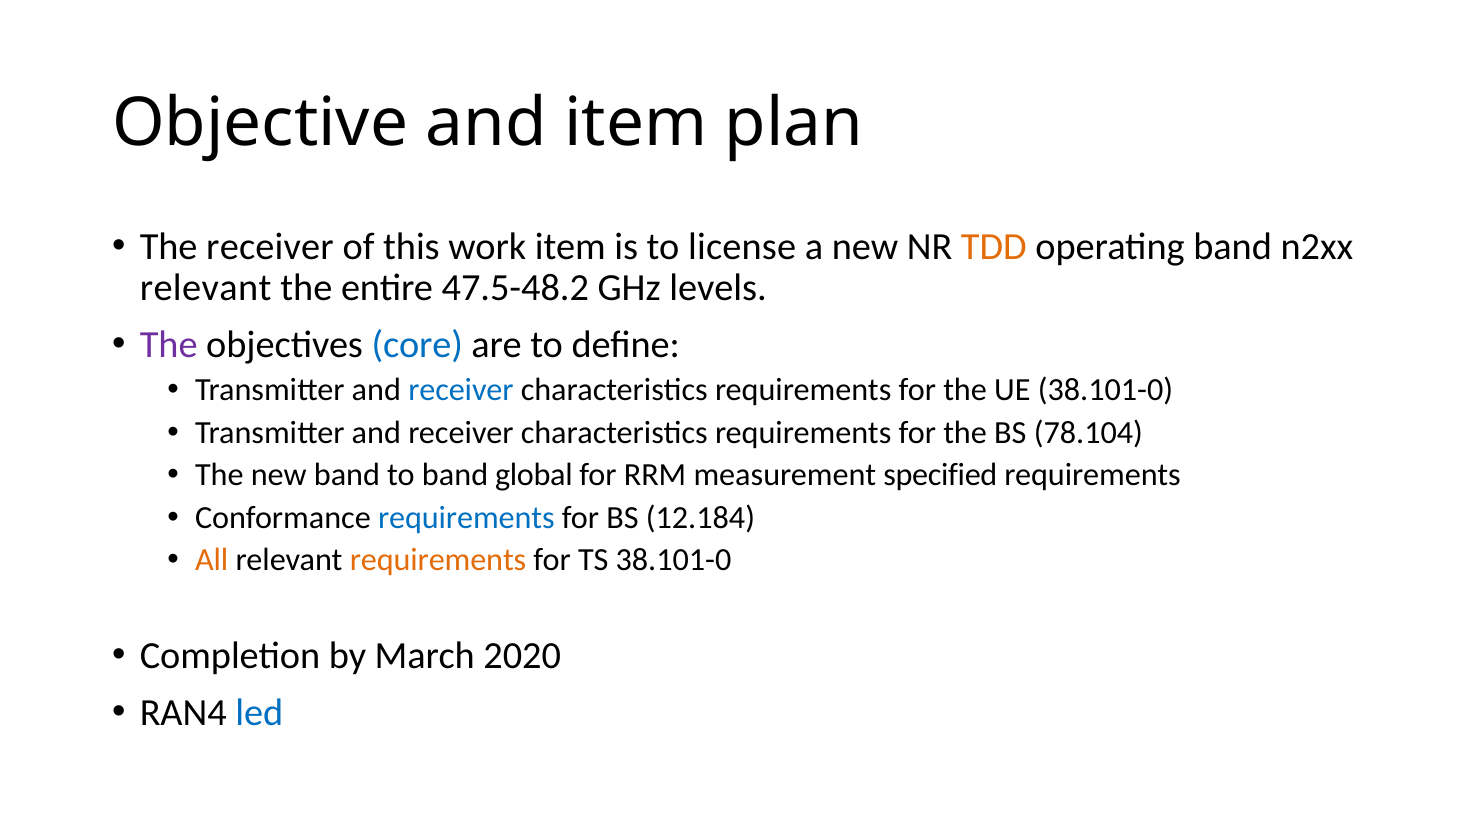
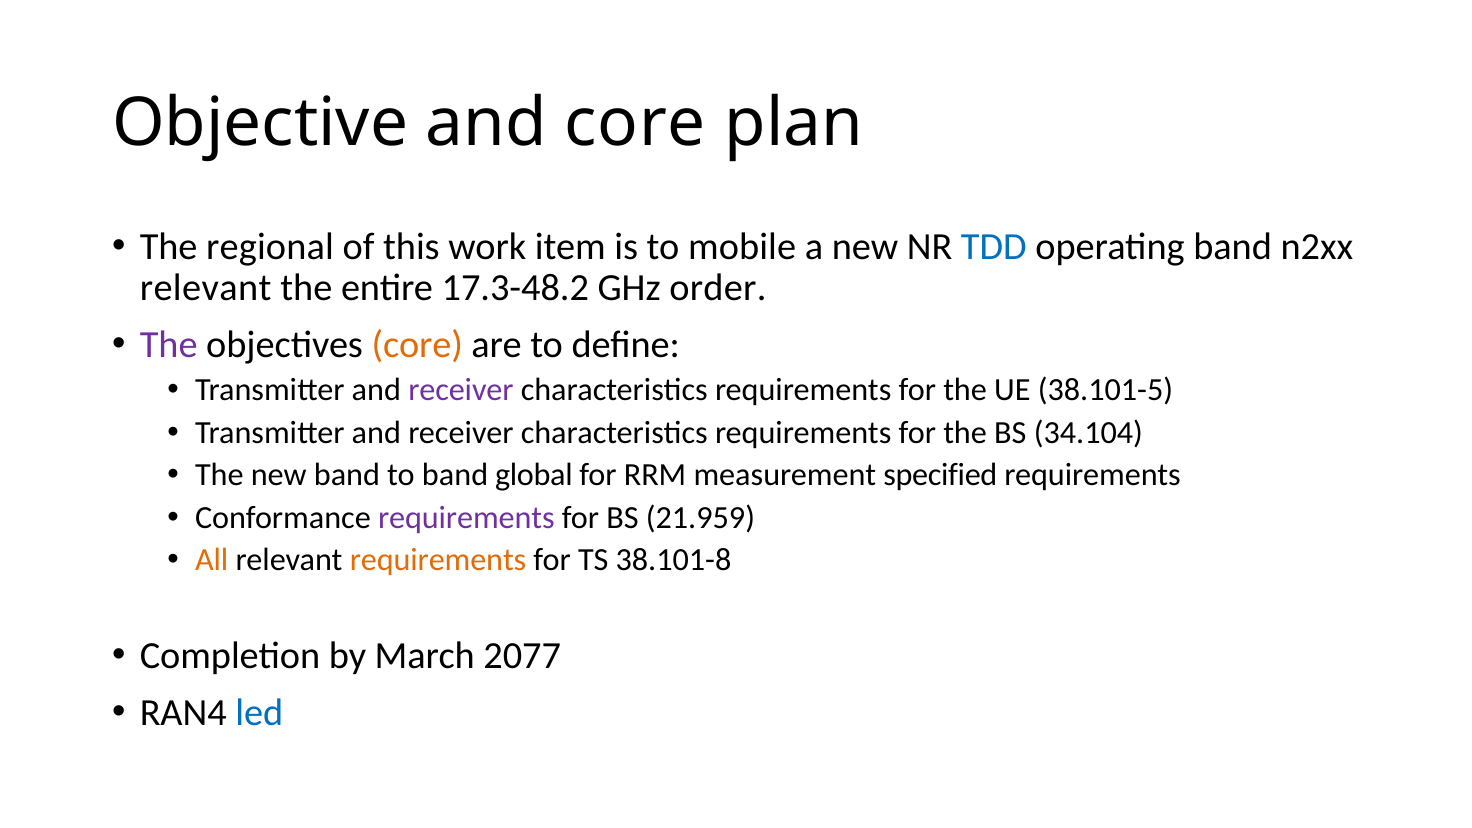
and item: item -> core (635, 124)
The receiver: receiver -> regional (270, 246)
license: license -> mobile (742, 246)
TDD colour: orange -> blue (994, 246)
47.5-48.2: 47.5-48.2 -> 17.3-48.2 (515, 288)
levels: levels -> order (718, 288)
core colour: blue -> orange (417, 344)
receiver colour: blue -> purple (461, 390)
UE 38.101-0: 38.101-0 -> 38.101-5 (1105, 390)
78.104: 78.104 -> 34.104 (1088, 433)
requirements colour: blue -> purple (466, 518)
12.184: 12.184 -> 21.959 (700, 518)
TS 38.101-0: 38.101-0 -> 38.101-8 (674, 560)
2020: 2020 -> 2077 (522, 656)
